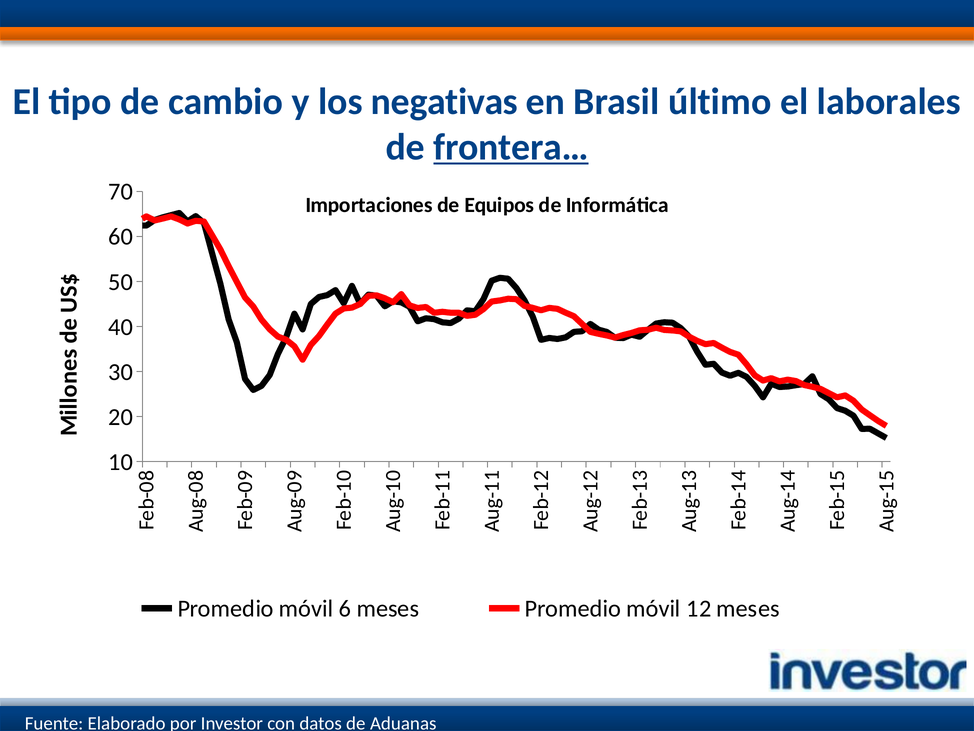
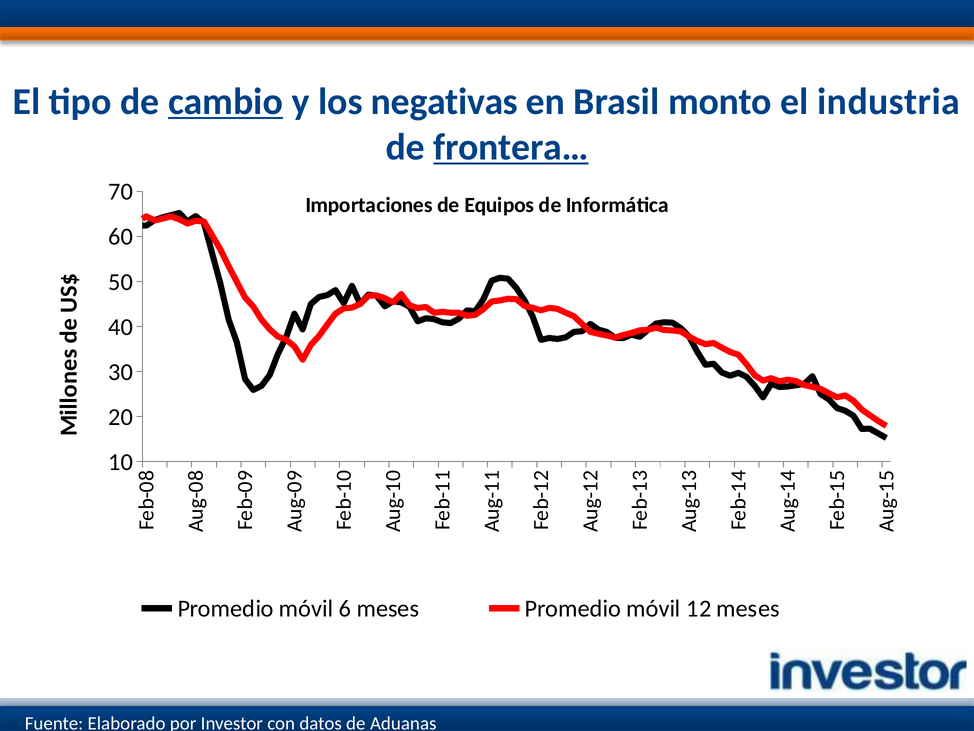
cambio underline: none -> present (226, 102)
último: último -> monto (720, 102)
laborales: laborales -> industria (889, 102)
